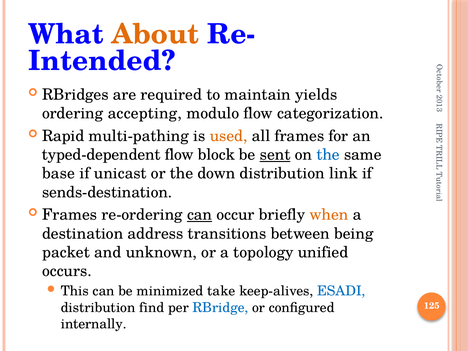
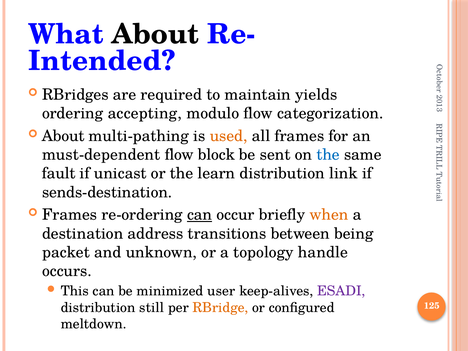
About colour: orange -> black (155, 34)
Rapid: Rapid -> About (63, 136)
typed-dependent: typed-dependent -> must-dependent (101, 155)
sent underline: present -> none (275, 155)
base: base -> fault (59, 173)
down: down -> learn (216, 173)
unified: unified -> handle (323, 252)
take: take -> user (221, 291)
ESADI colour: blue -> purple (341, 291)
find: find -> still (152, 308)
RBridge colour: blue -> orange (220, 308)
internally: internally -> meltdown (94, 324)
